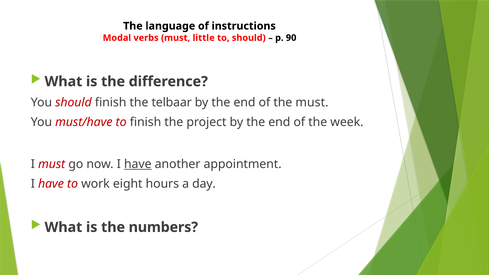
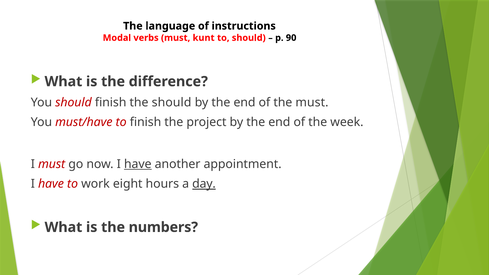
little: little -> kunt (204, 38)
the telbaar: telbaar -> should (172, 102)
day underline: none -> present (204, 184)
